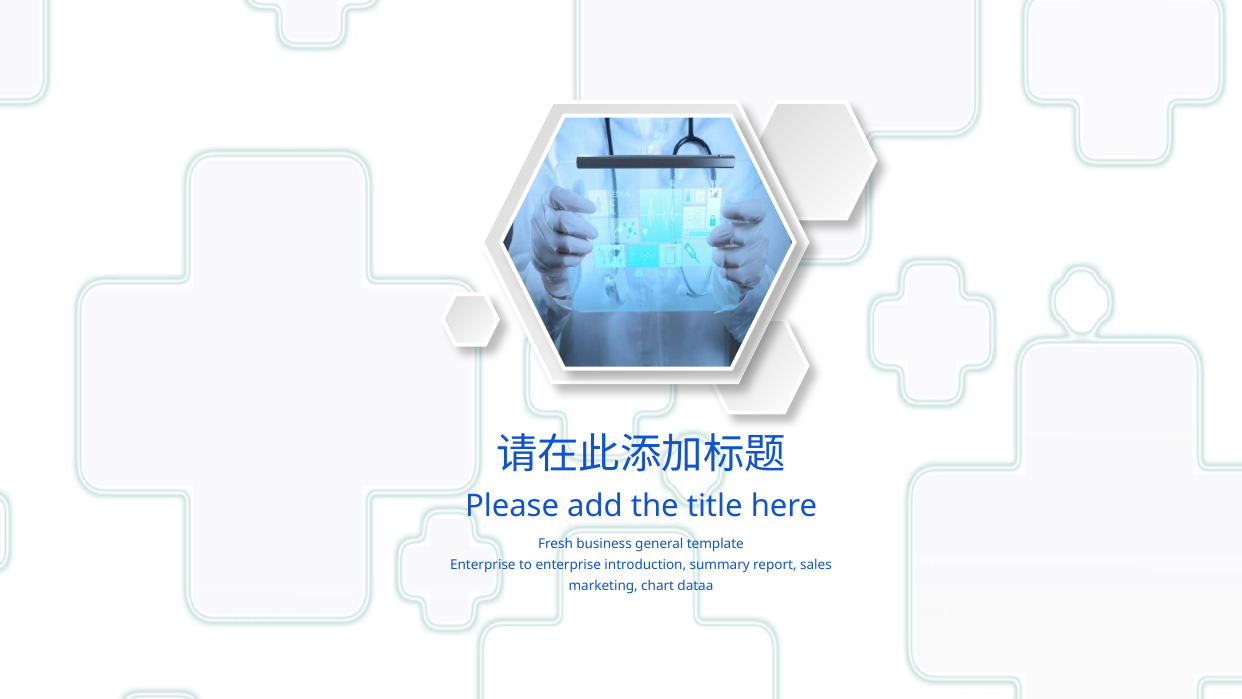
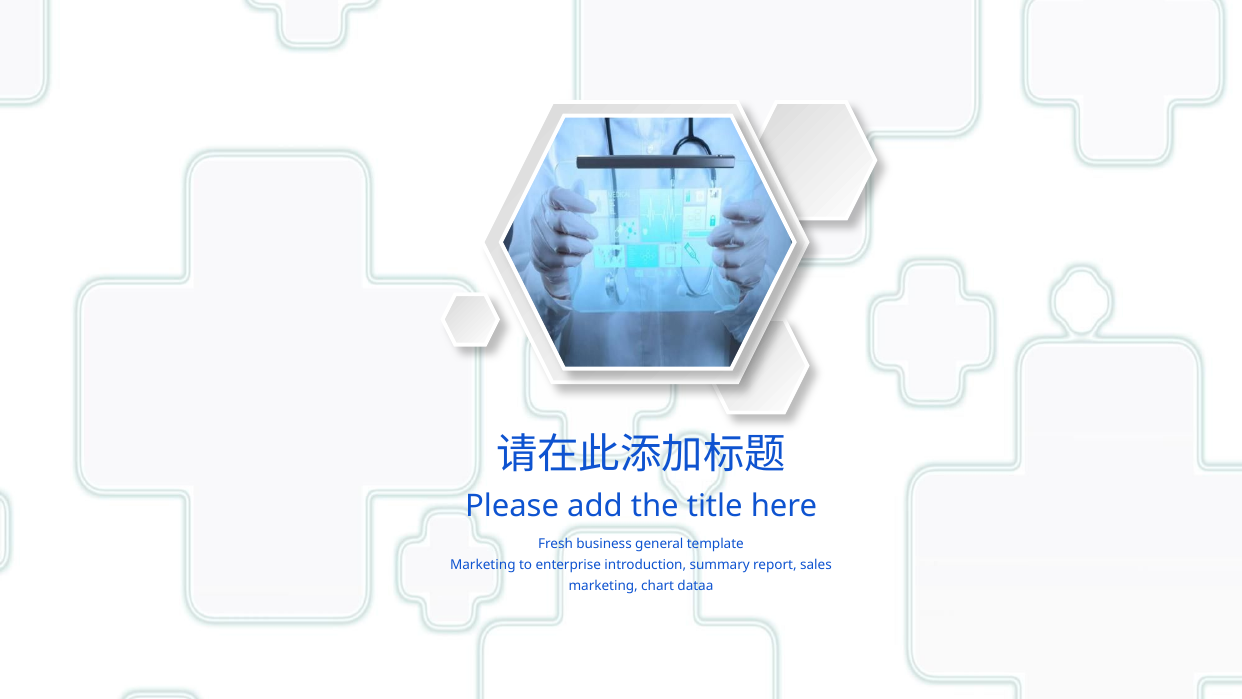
Enterprise: Enterprise -> Marketing (483, 564)
